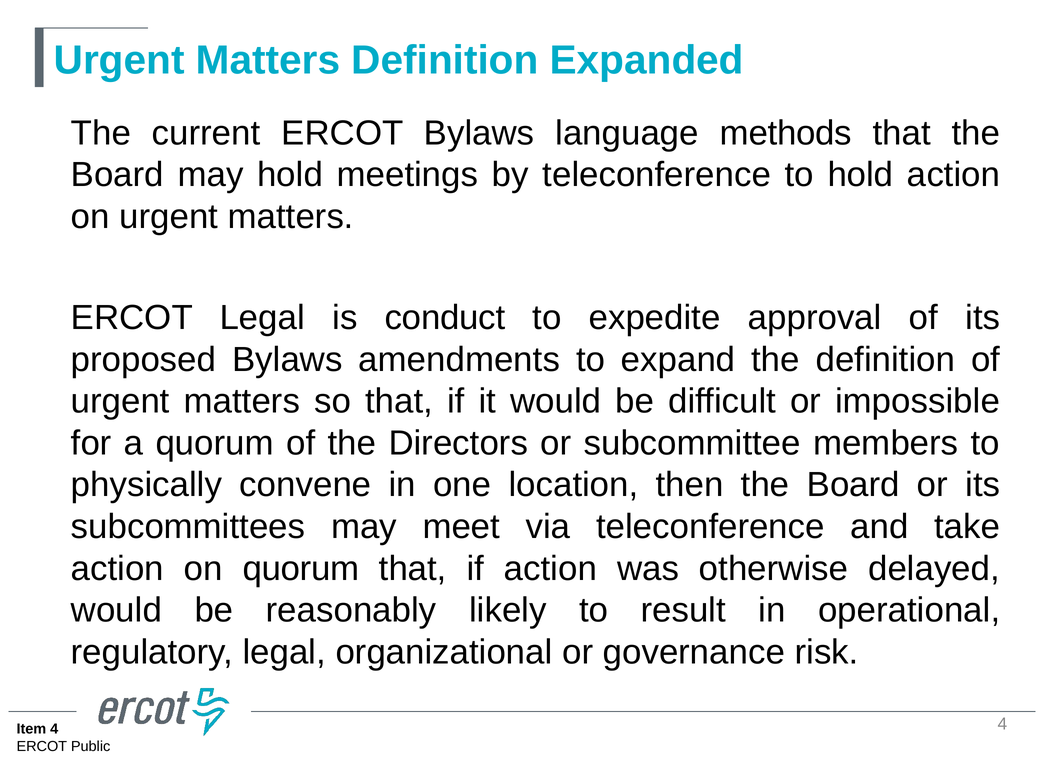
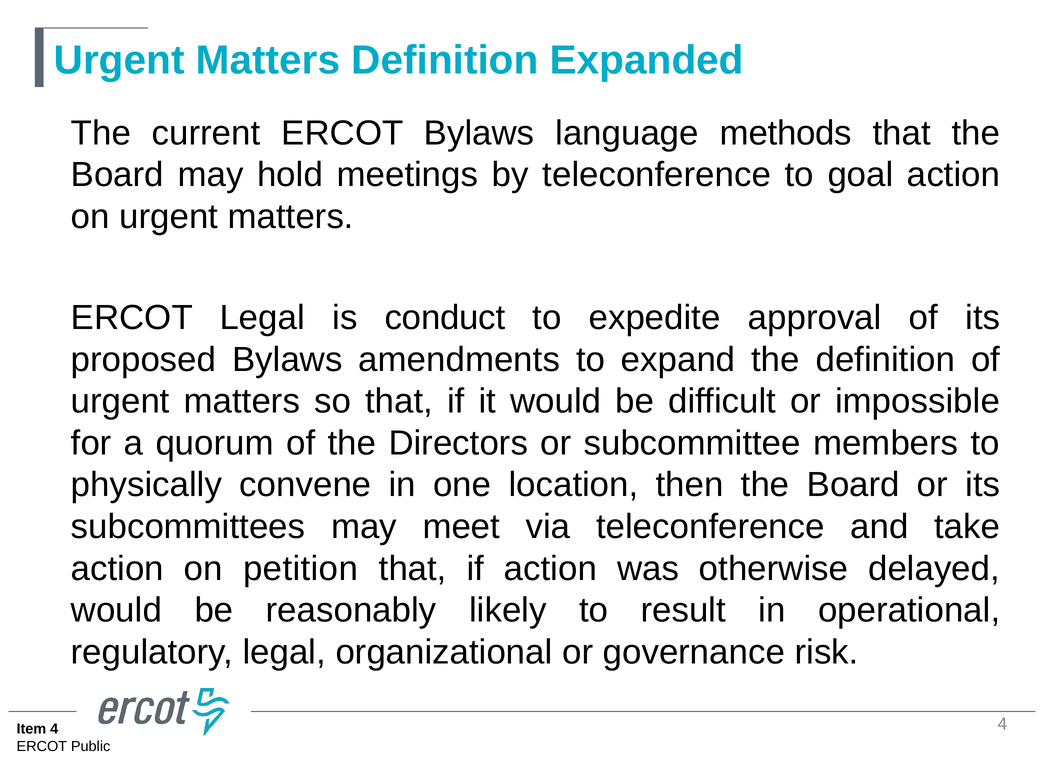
to hold: hold -> goal (860, 175)
on quorum: quorum -> petition (301, 569)
